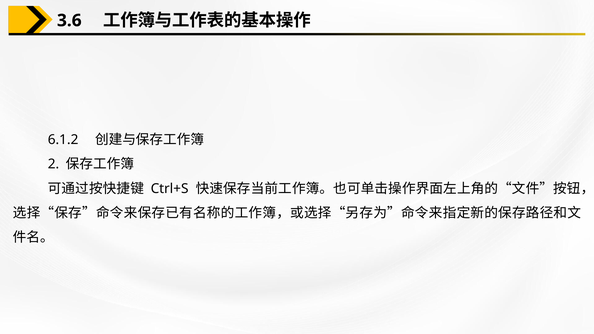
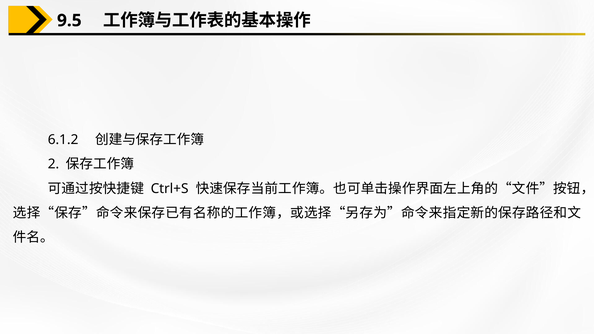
3.6: 3.6 -> 9.5 (69, 21)
